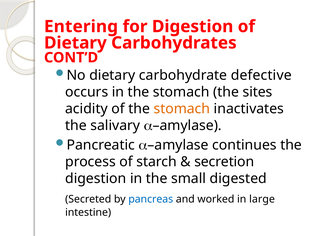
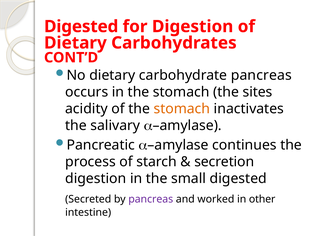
Entering: Entering -> Digested (81, 27)
carbohydrate defective: defective -> pancreas (261, 75)
pancreas colour: blue -> purple (151, 199)
large: large -> other (262, 199)
